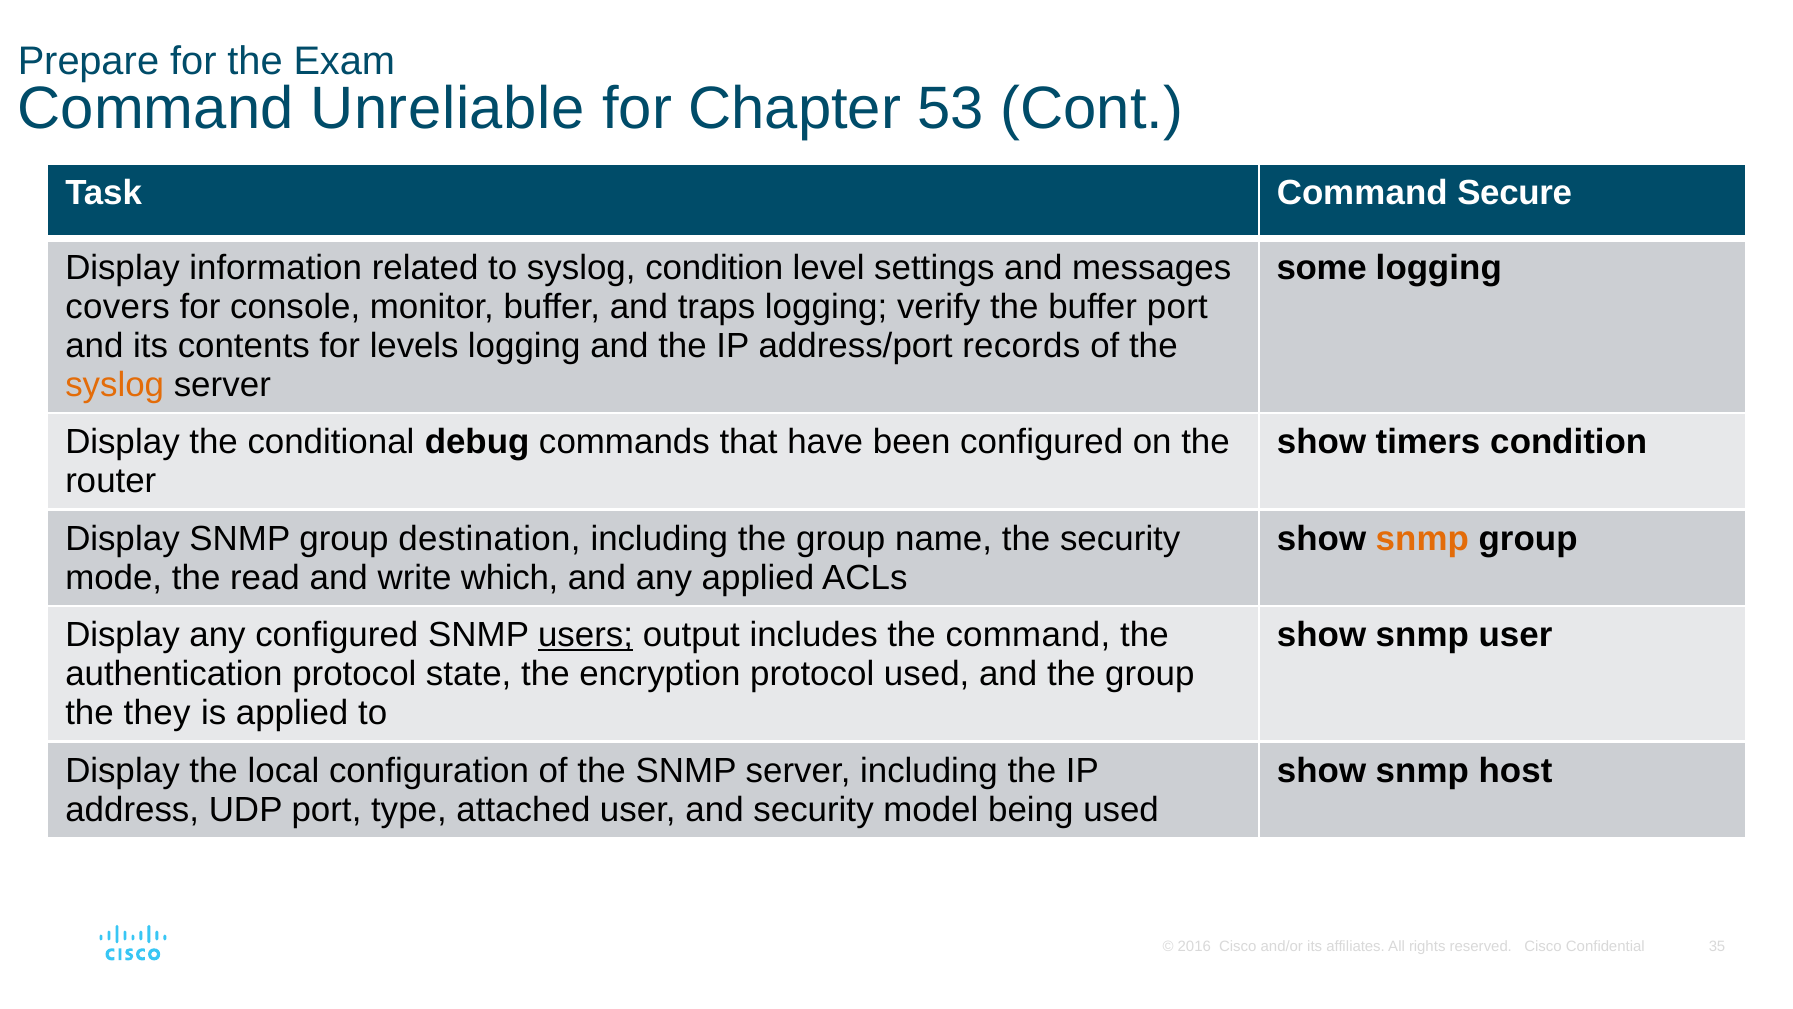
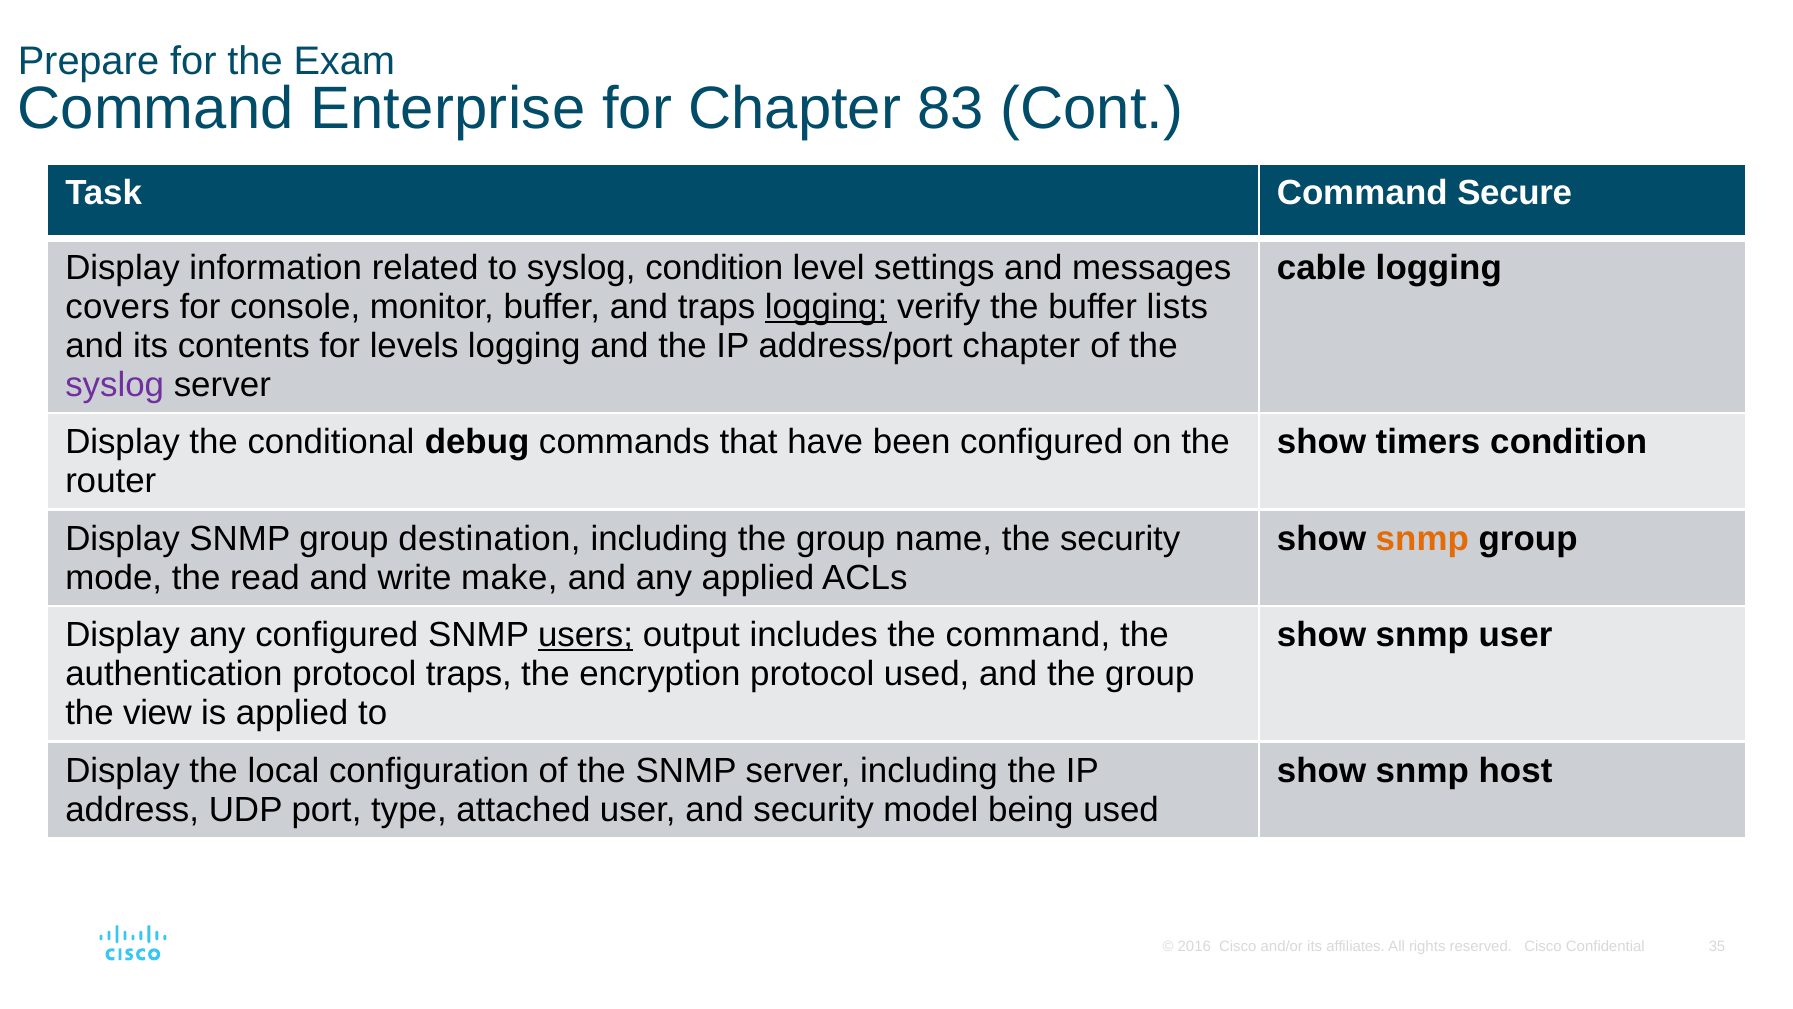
Unreliable: Unreliable -> Enterprise (448, 109)
53: 53 -> 83 (951, 109)
some: some -> cable (1322, 267)
logging underline: none -> present (826, 307)
buffer port: port -> lists (1177, 307)
address/port records: records -> chapter (1021, 346)
syslog colour: orange -> purple (115, 385)
which: which -> make (509, 578)
protocol state: state -> traps (469, 674)
they: they -> view (158, 713)
